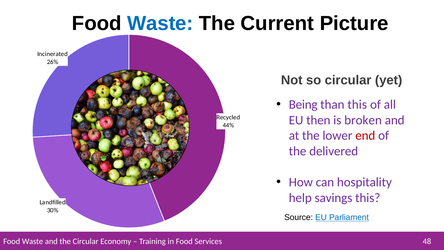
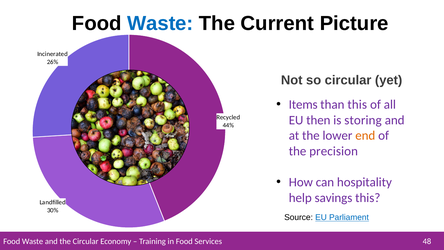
Being: Being -> Items (303, 104)
broken: broken -> storing (363, 120)
end colour: red -> orange (365, 136)
delivered: delivered -> precision (334, 151)
